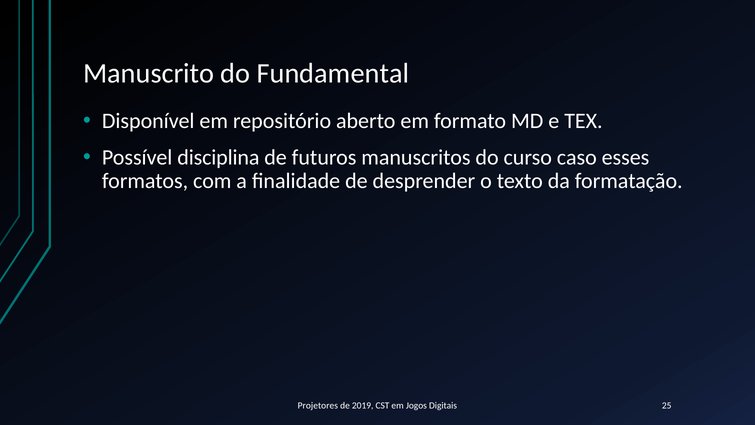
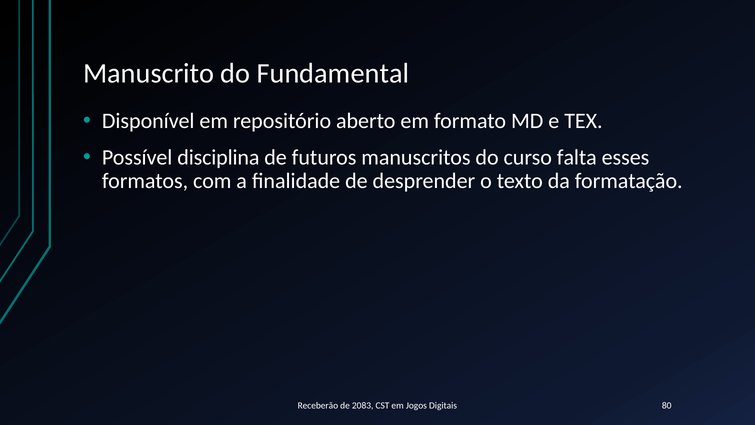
caso: caso -> falta (577, 157)
Projetores: Projetores -> Receberão (318, 406)
2019: 2019 -> 2083 (363, 406)
25: 25 -> 80 (667, 406)
